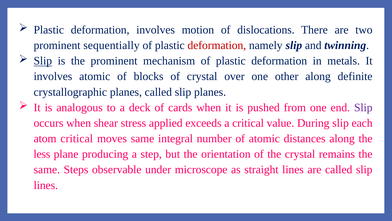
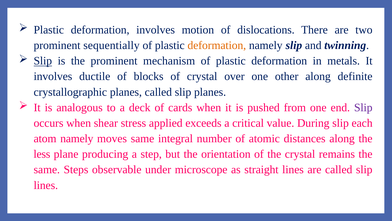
deformation colour: red -> orange (217, 45)
involves atomic: atomic -> ductile (95, 76)
atom critical: critical -> namely (77, 138)
